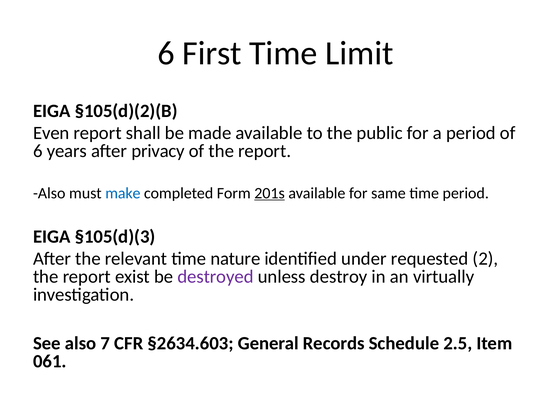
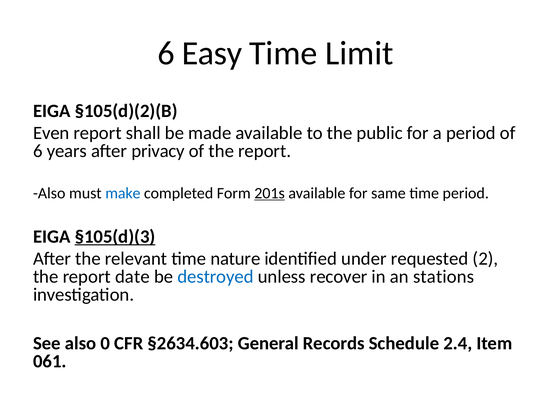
First: First -> Easy (212, 53)
§105(d)(3 underline: none -> present (115, 237)
exist: exist -> date (132, 277)
destroyed colour: purple -> blue (215, 277)
destroy: destroy -> recover (339, 277)
virtually: virtually -> stations (444, 277)
7: 7 -> 0 (105, 343)
2.5: 2.5 -> 2.4 (458, 343)
